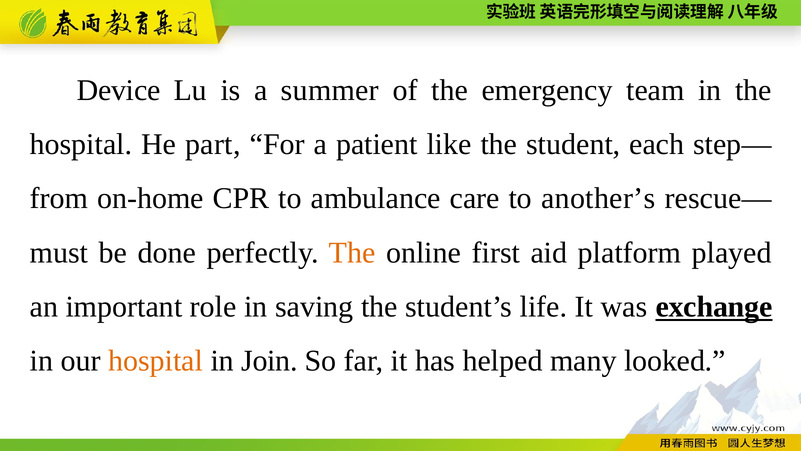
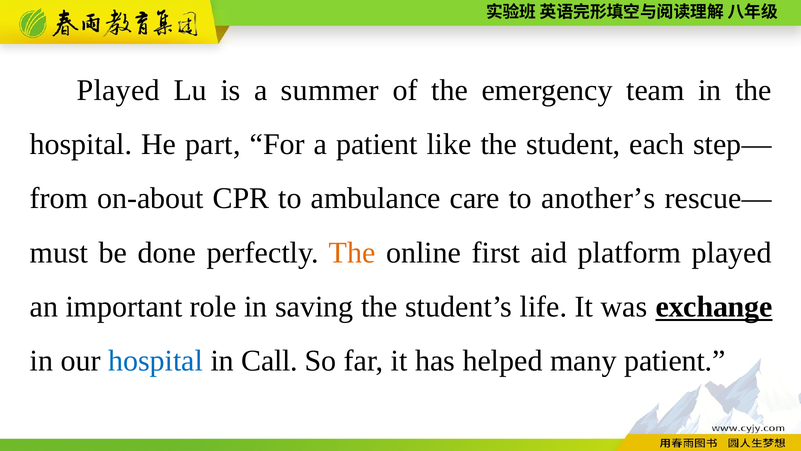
Device: Device -> Played (118, 90)
on-home: on-home -> on-about (150, 198)
hospital colour: orange -> blue (156, 361)
Join: Join -> Call (269, 361)
many looked: looked -> patient (675, 361)
